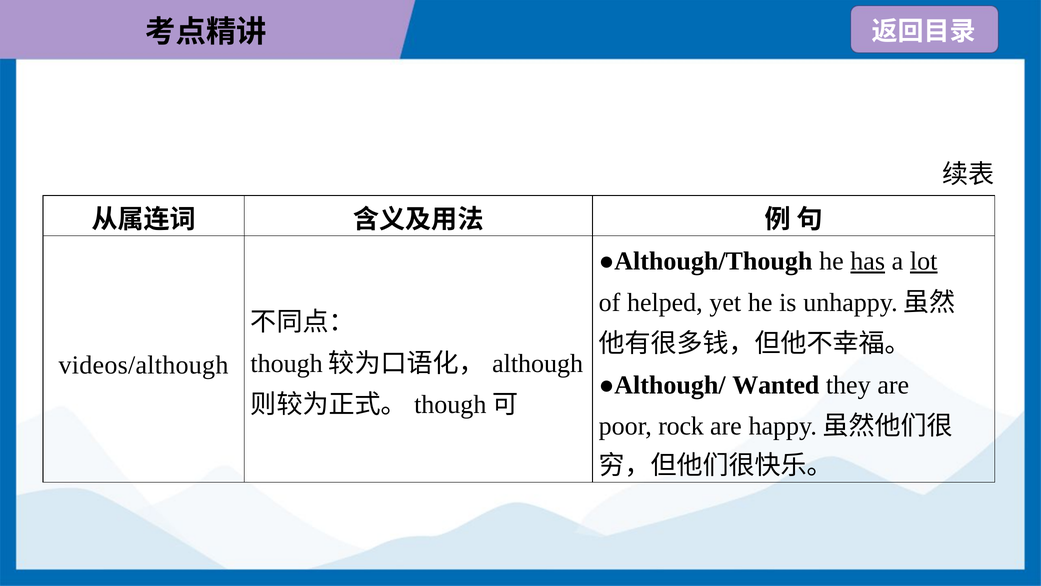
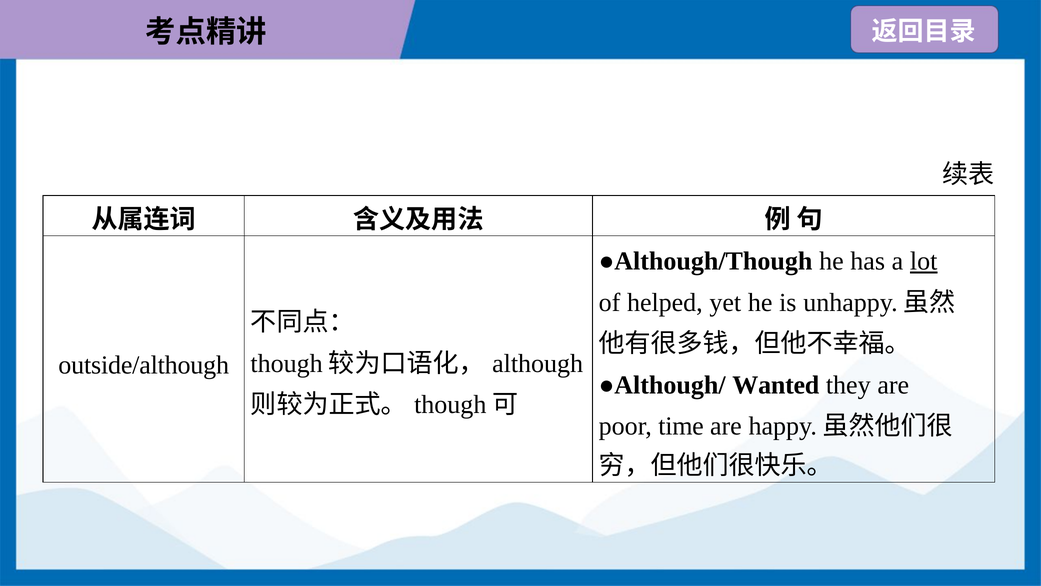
has underline: present -> none (868, 261)
videos/although: videos/although -> outside/although (144, 365)
rock: rock -> time (681, 426)
